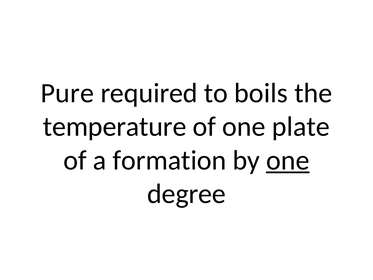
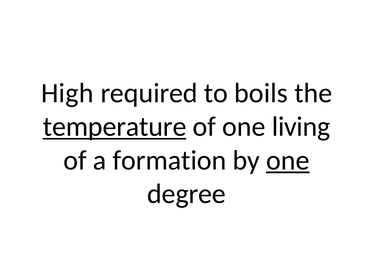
Pure: Pure -> High (67, 93)
temperature underline: none -> present (115, 127)
plate: plate -> living (301, 127)
